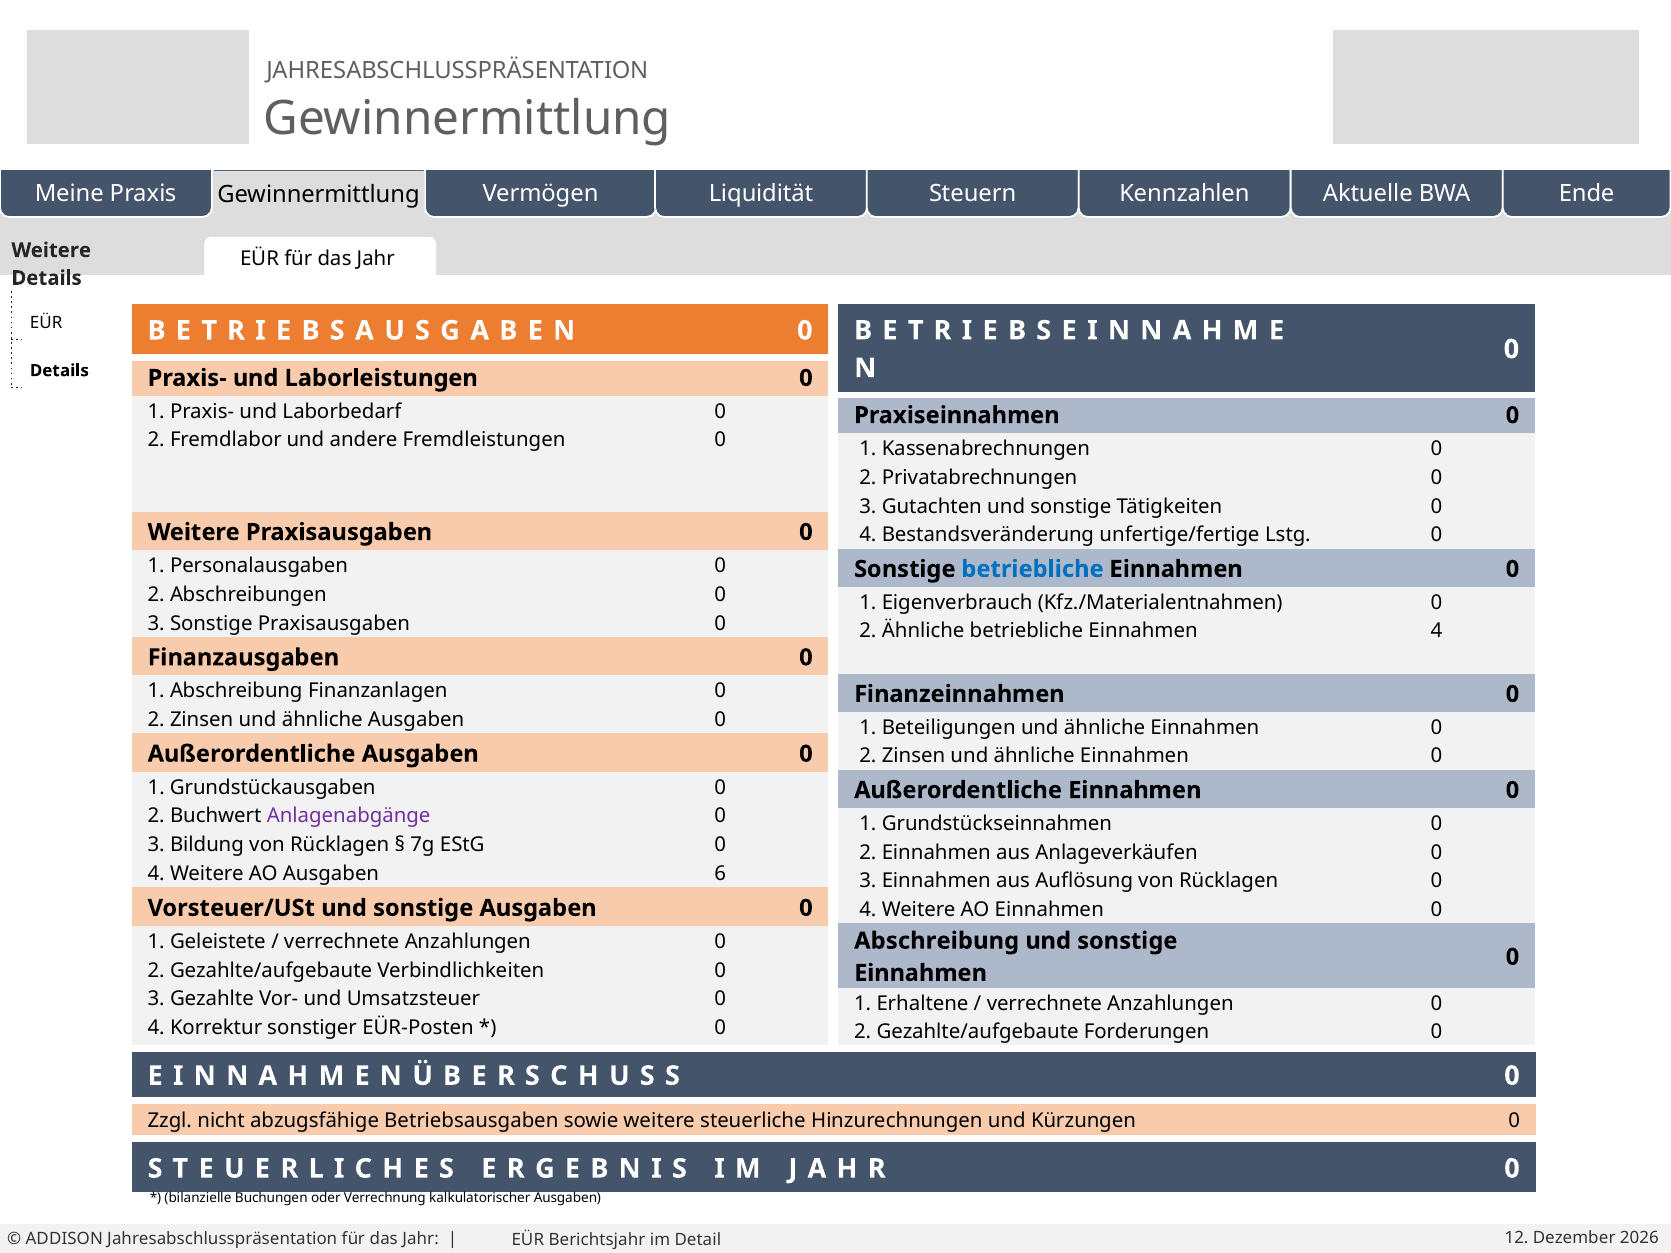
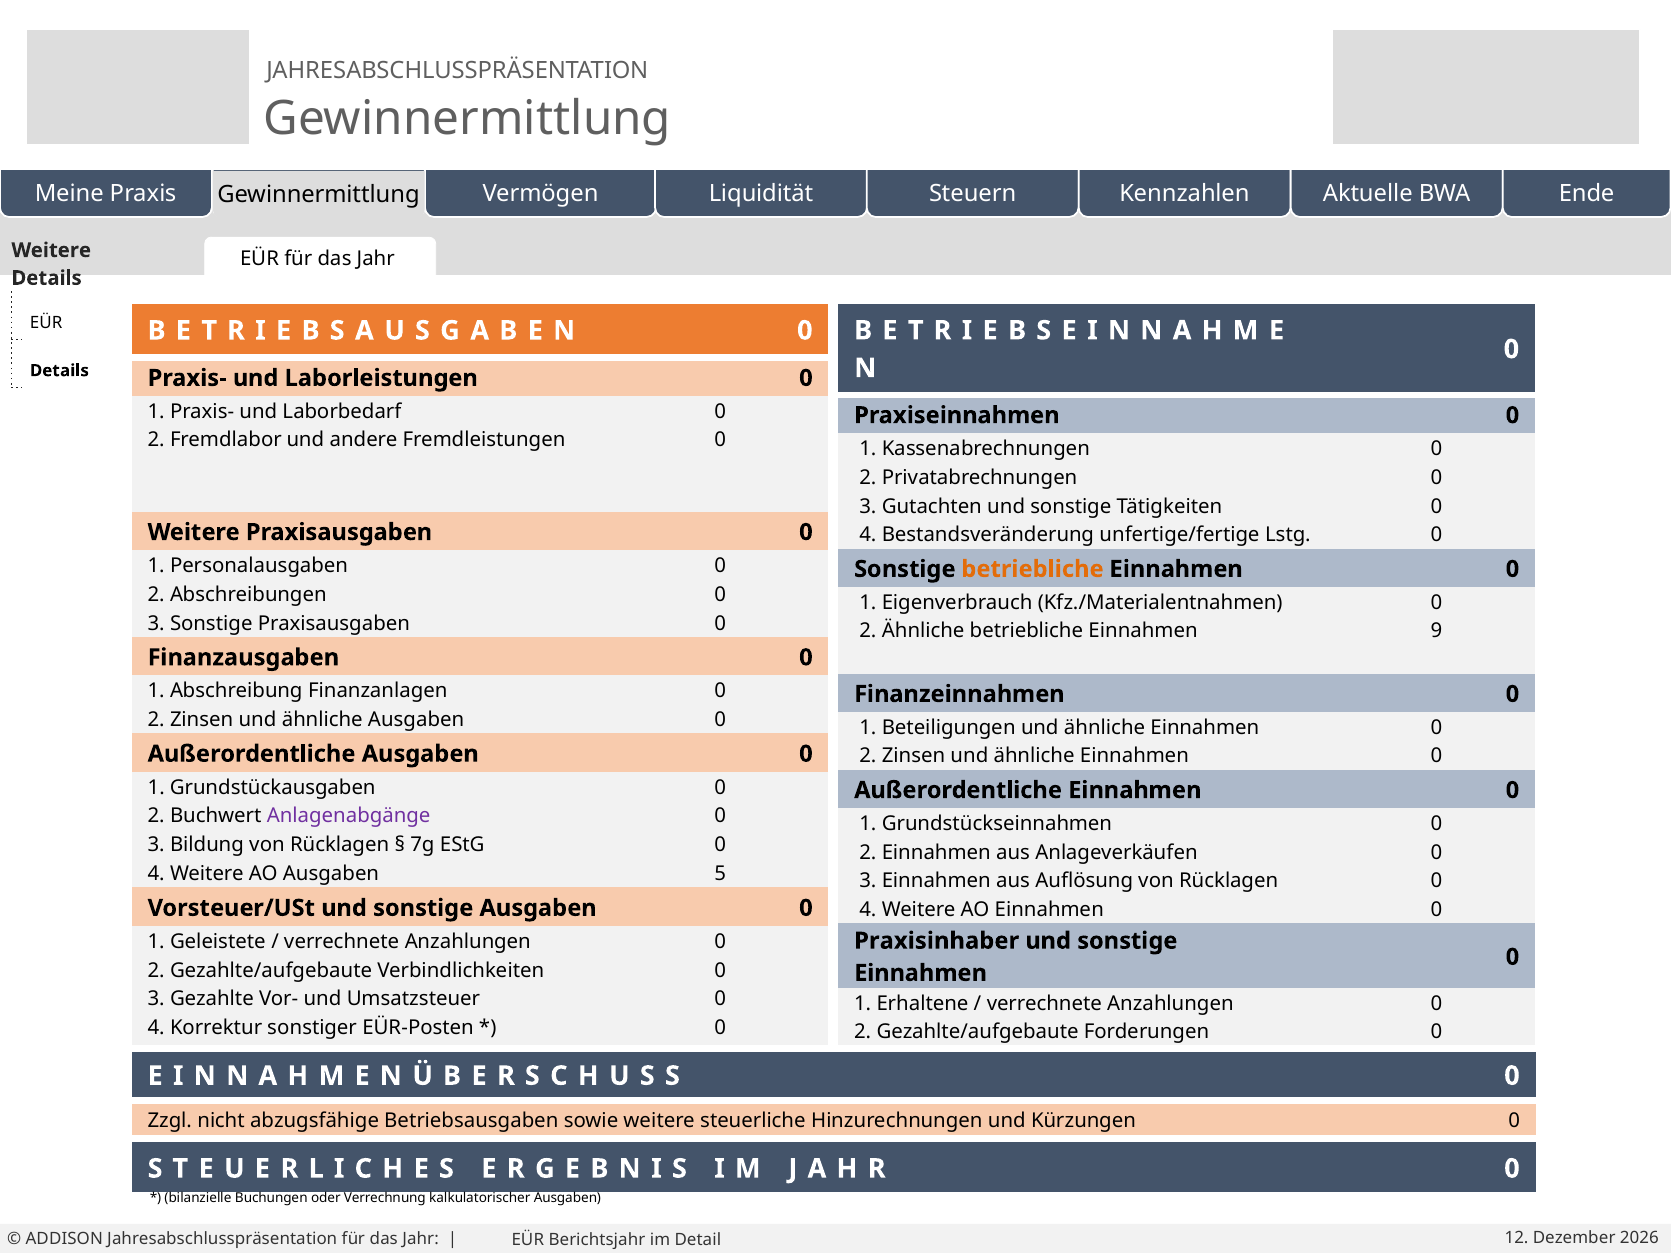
betriebliche colour: blue -> orange (1032, 569)
Einnahmen 4: 4 -> 9 (1436, 631)
6: 6 -> 5 (720, 873)
Abschreibung: Abschreibung -> Praxisinhaber (937, 941)
